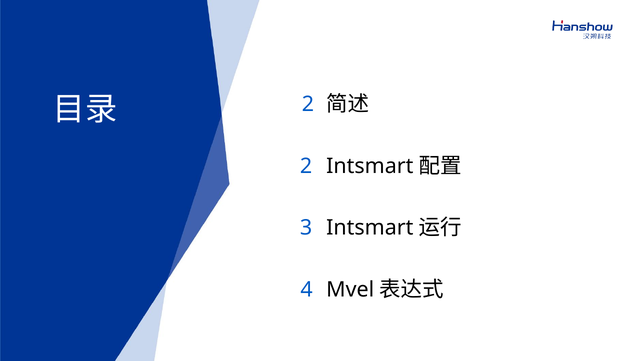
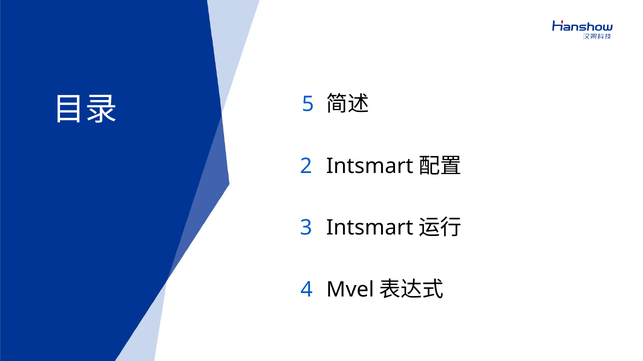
2: 2 -> 5 (308, 105)
